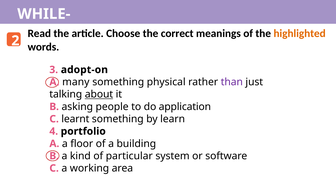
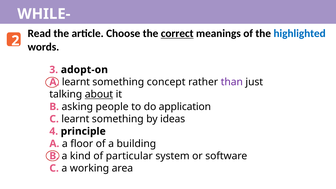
correct underline: none -> present (177, 33)
highlighted colour: orange -> blue (300, 33)
A many: many -> learnt (76, 82)
physical: physical -> concept (166, 82)
learn: learn -> ideas (173, 119)
portfolio: portfolio -> principle (83, 131)
